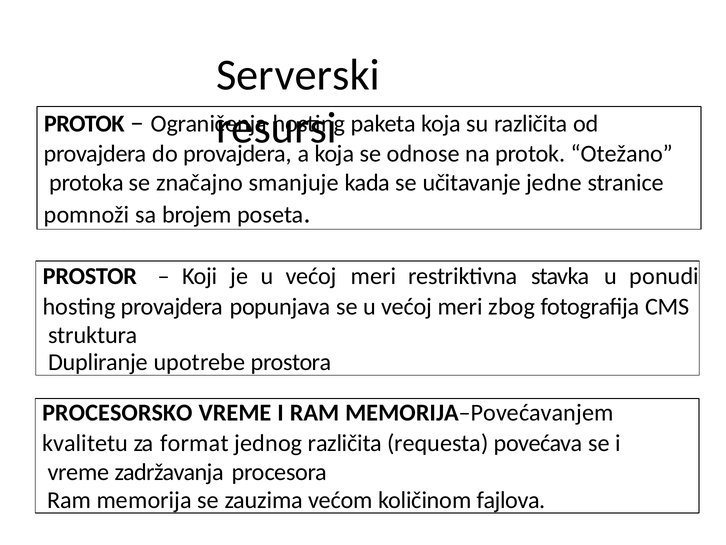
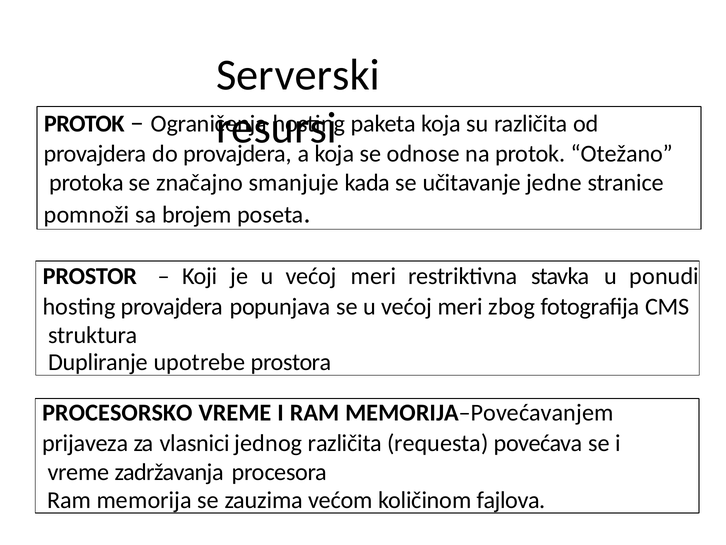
kvalitetu: kvalitetu -> prijaveza (85, 443)
format: format -> vlasnici (195, 443)
